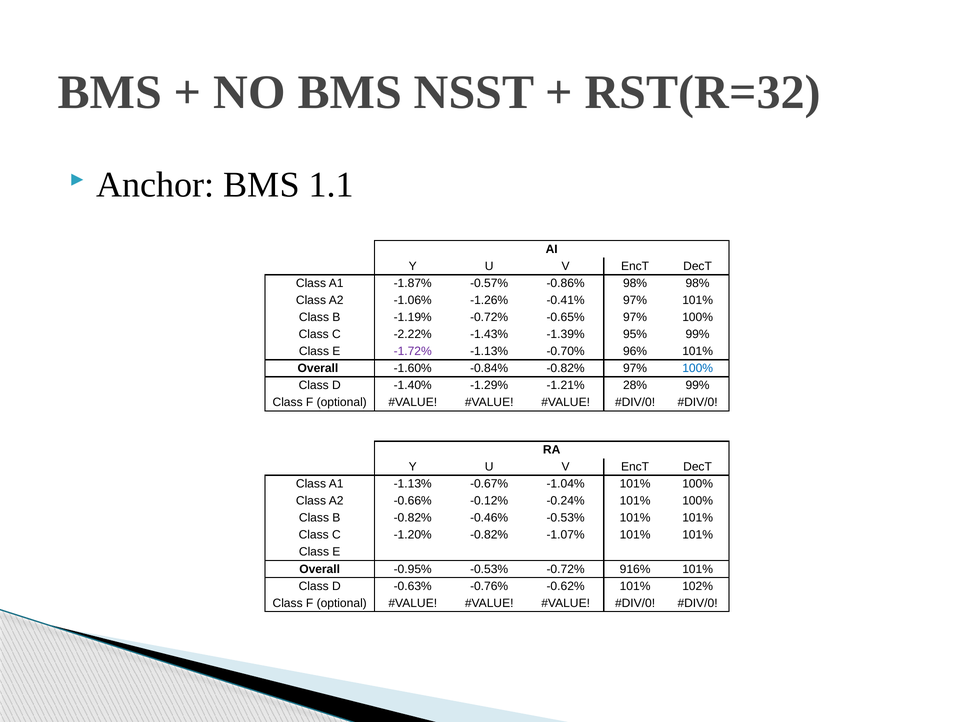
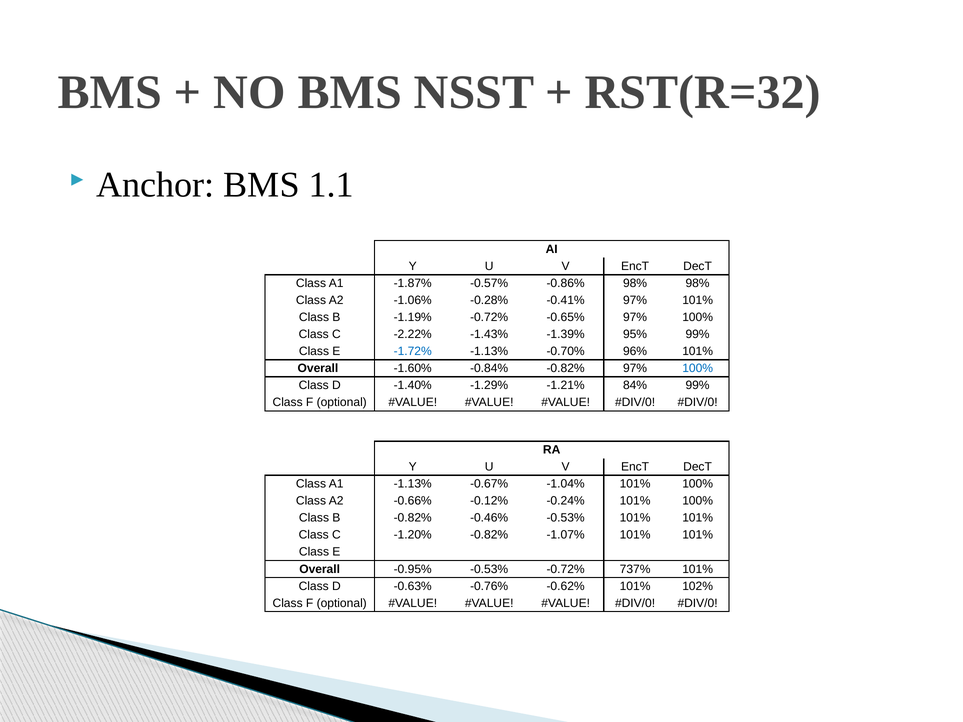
-1.26%: -1.26% -> -0.28% (489, 301)
-1.72% colour: purple -> blue (413, 352)
28%: 28% -> 84% (635, 386)
916%: 916% -> 737% (635, 569)
